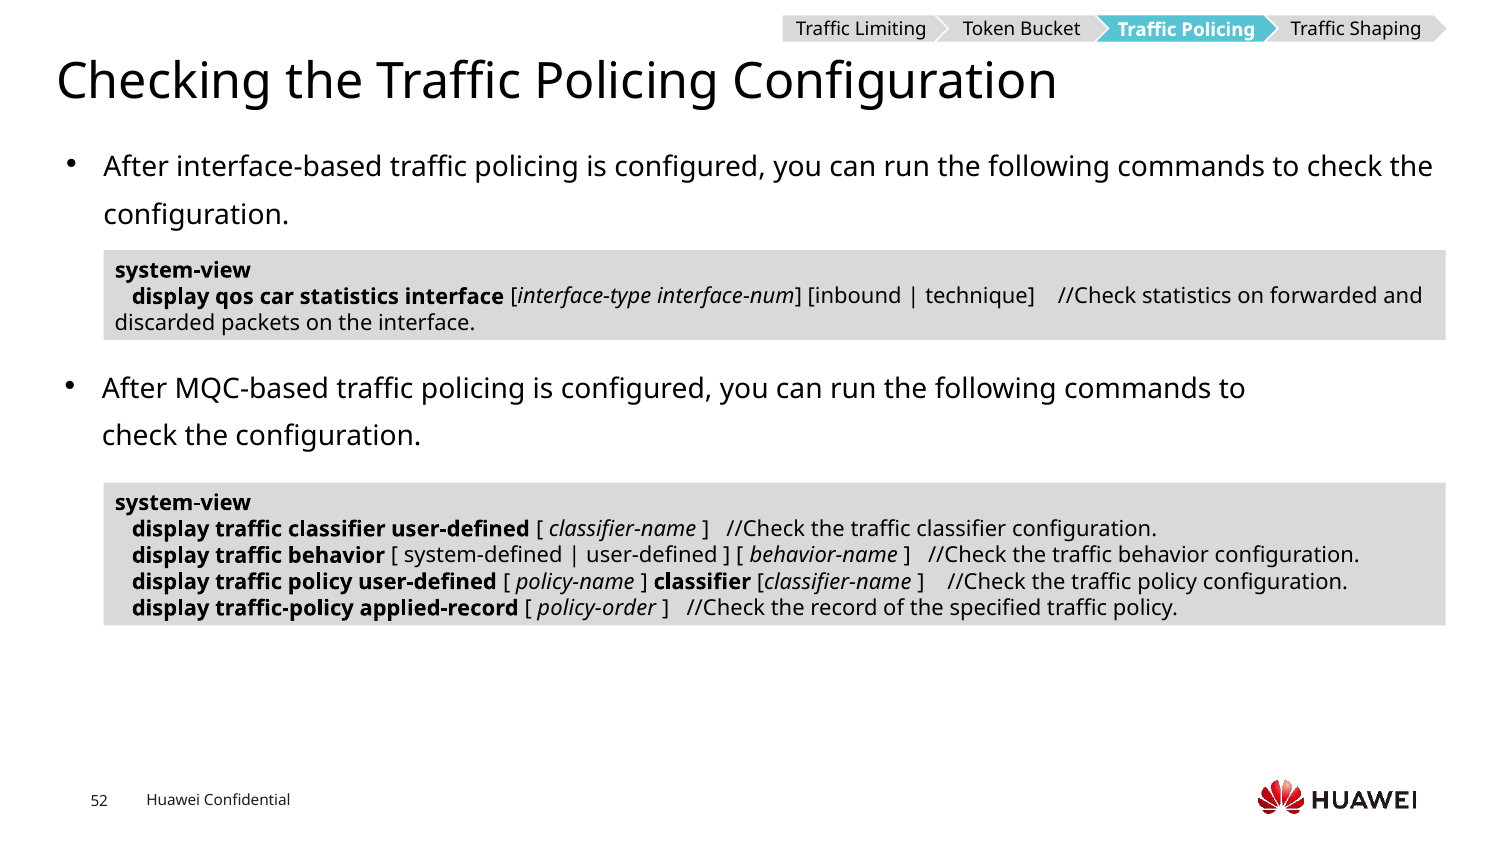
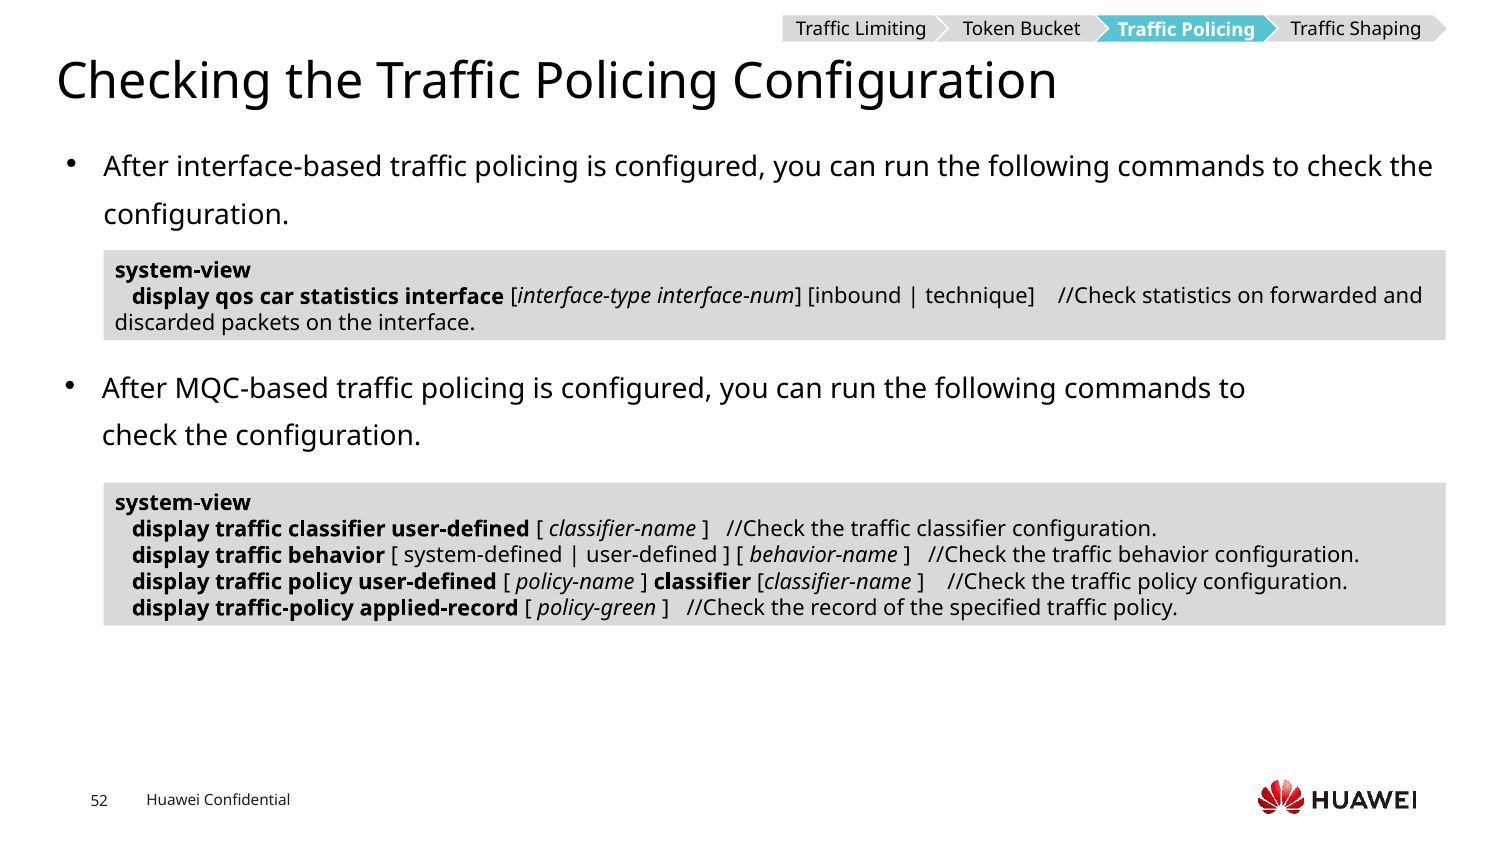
policy-order: policy-order -> policy-green (597, 608)
